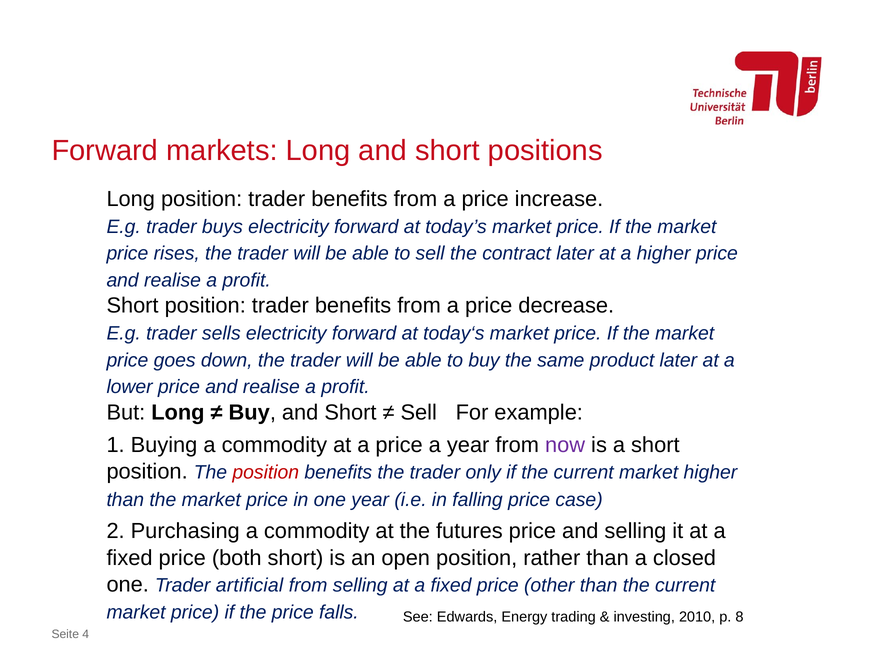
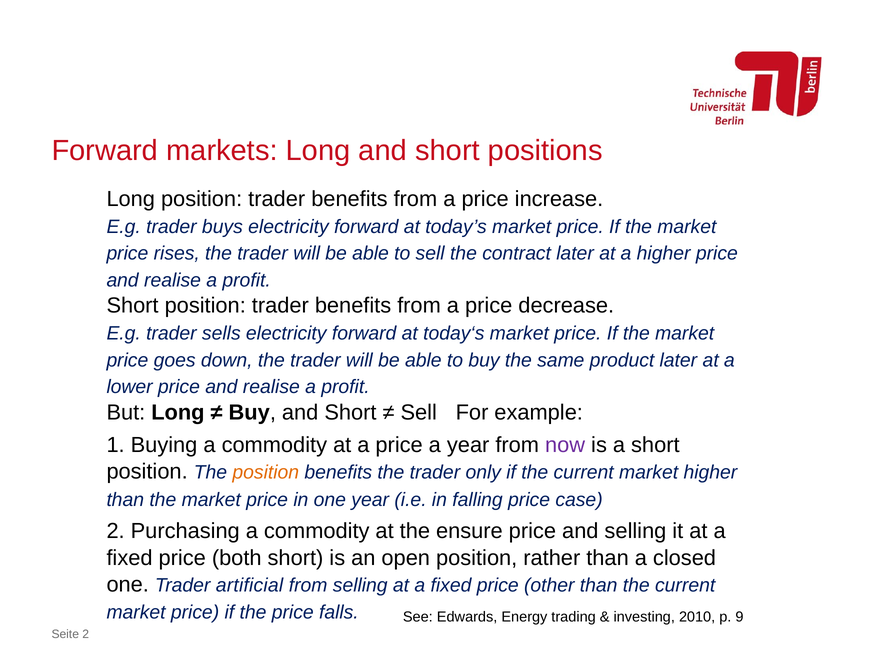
position colour: red -> orange (266, 472)
futures: futures -> ensure (469, 531)
8: 8 -> 9 (739, 617)
Seite 4: 4 -> 2 (86, 634)
